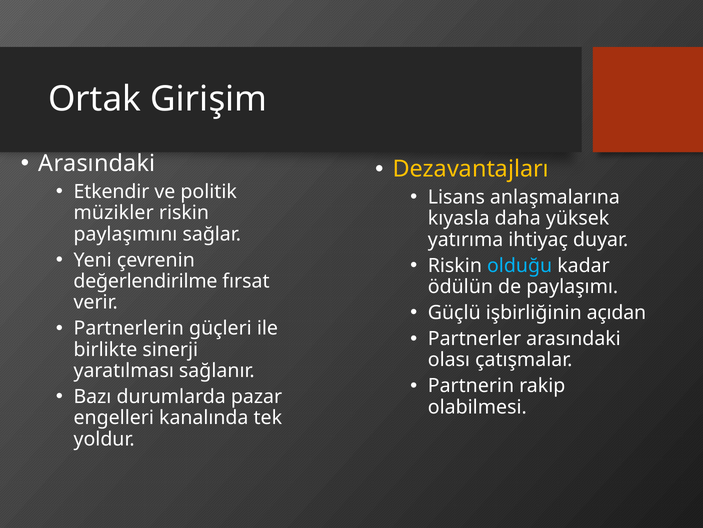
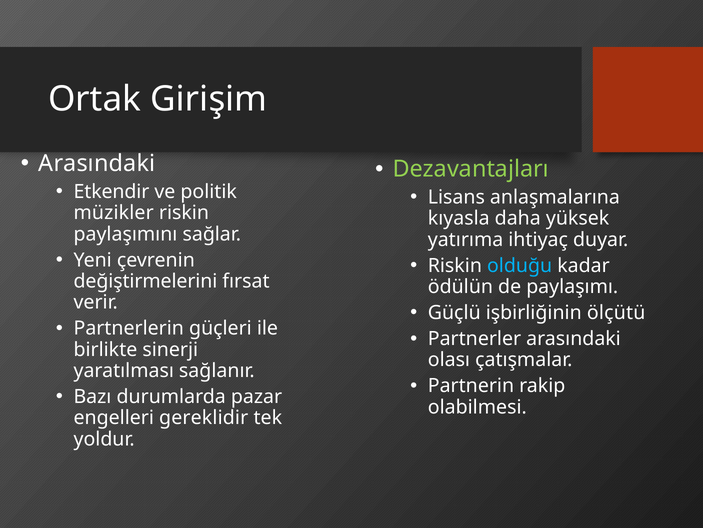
Dezavantajları colour: yellow -> light green (471, 169)
değerlendirilme: değerlendirilme -> değiştirmelerini (145, 281)
açıdan: açıdan -> ölçütü (616, 312)
kanalında: kanalında -> gereklidir (204, 417)
